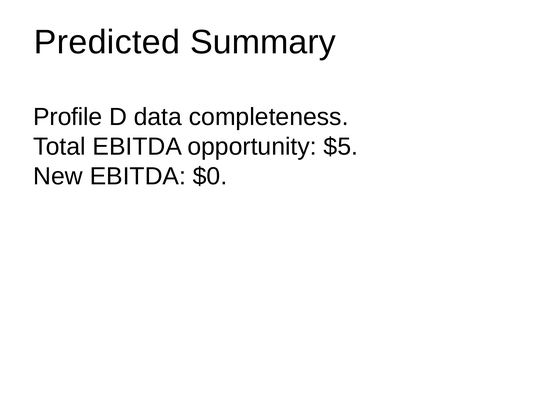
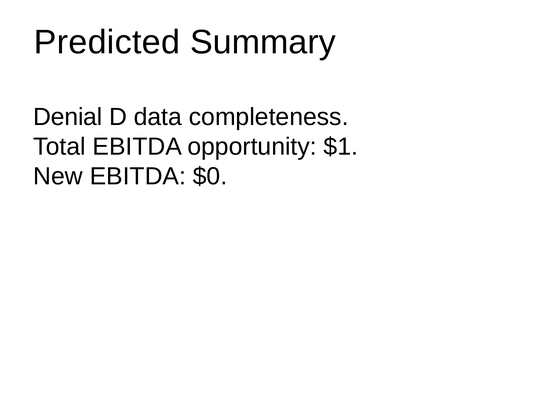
Profile: Profile -> Denial (68, 117)
$5: $5 -> $1 (341, 147)
